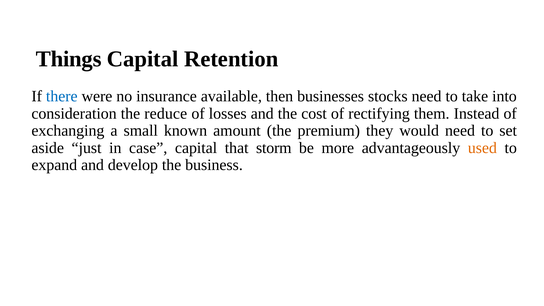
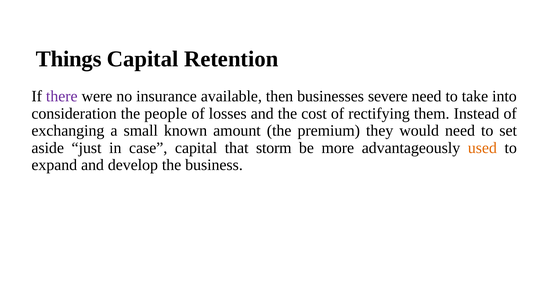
there colour: blue -> purple (62, 96)
stocks: stocks -> severe (388, 96)
reduce: reduce -> people (166, 114)
